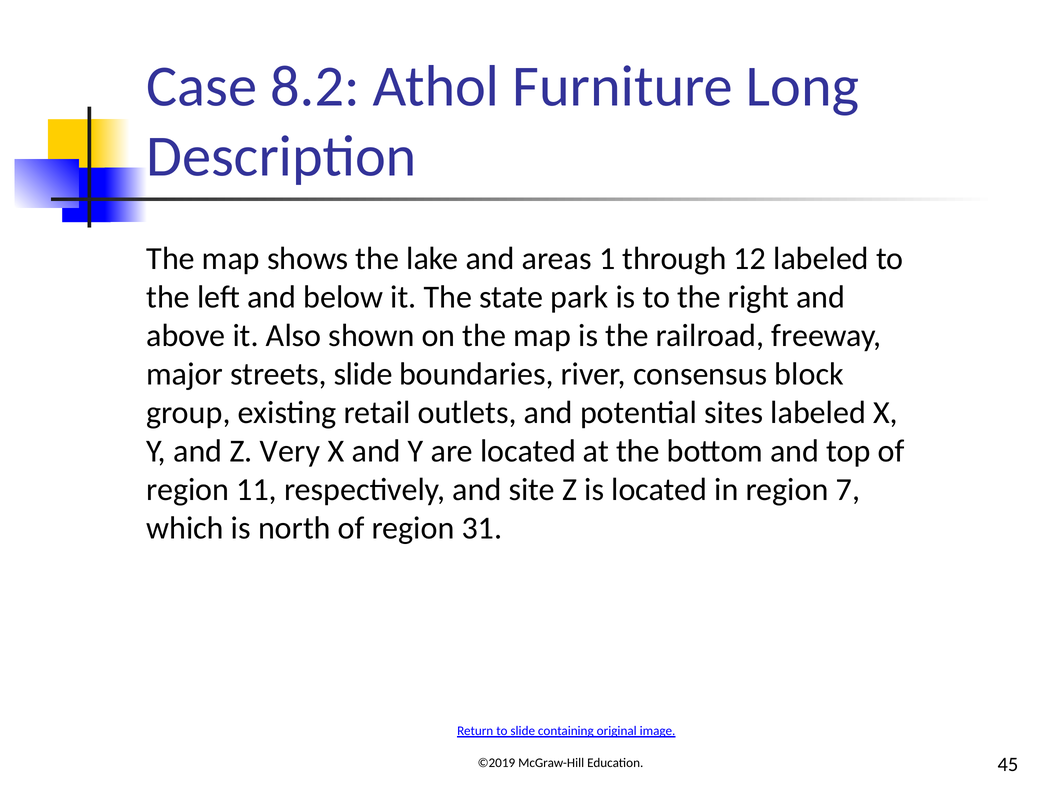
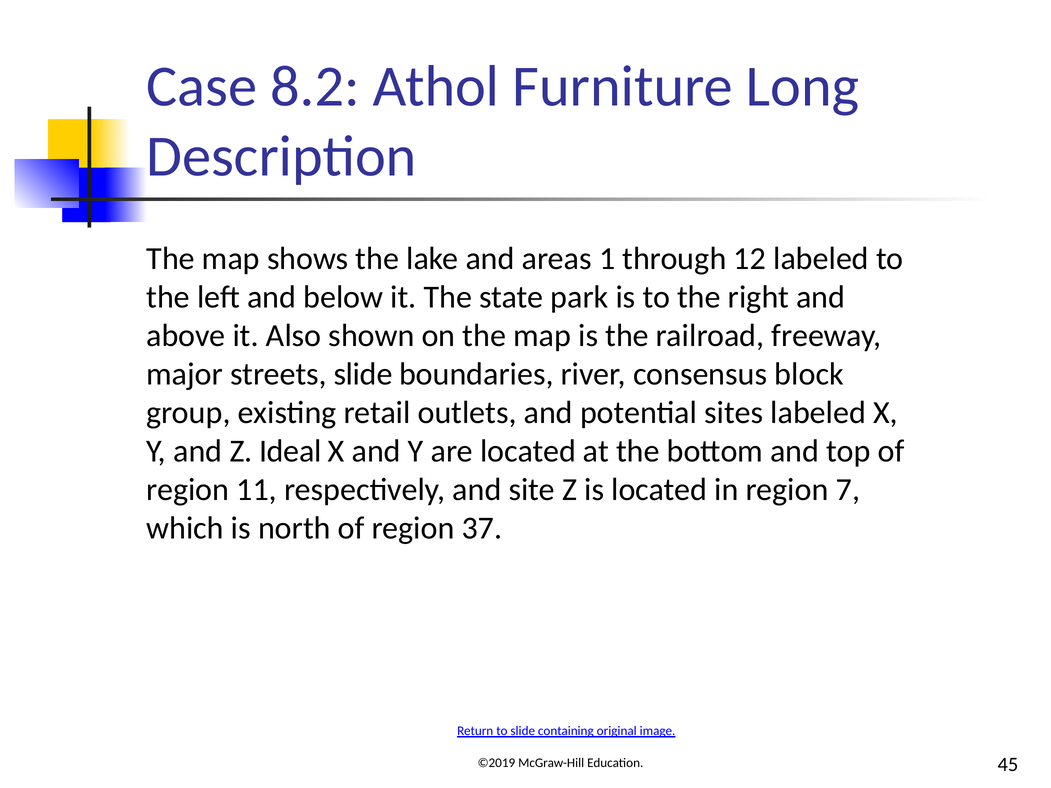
Very: Very -> Ideal (290, 451)
31: 31 -> 37 (482, 528)
